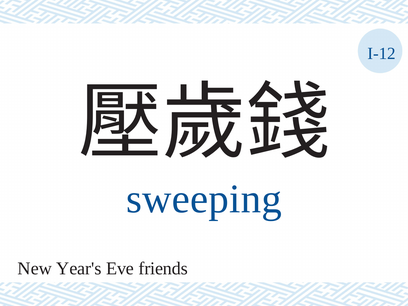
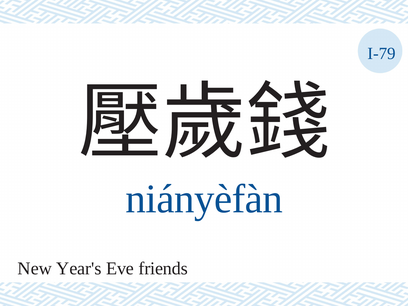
I-12: I-12 -> I-79 (382, 53)
sweeping: sweeping -> niányèfàn (204, 199)
